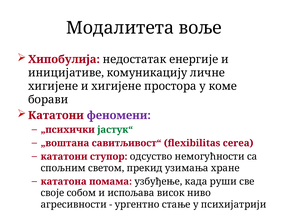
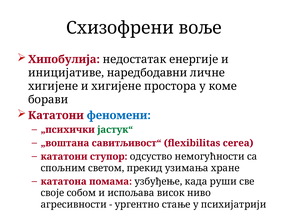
Модалитета: Модалитета -> Схизофрени (120, 28)
комуникацију: комуникацију -> наредбодавни (147, 73)
феномени colour: purple -> blue (119, 115)
